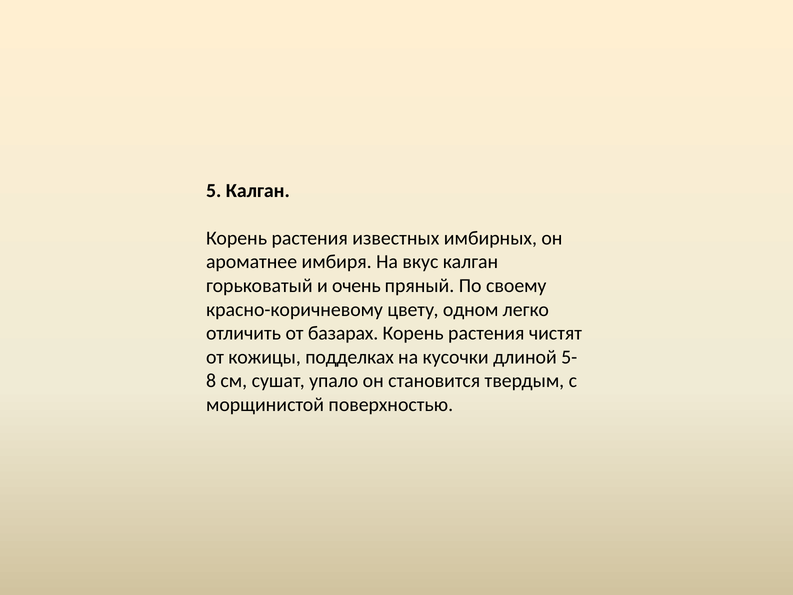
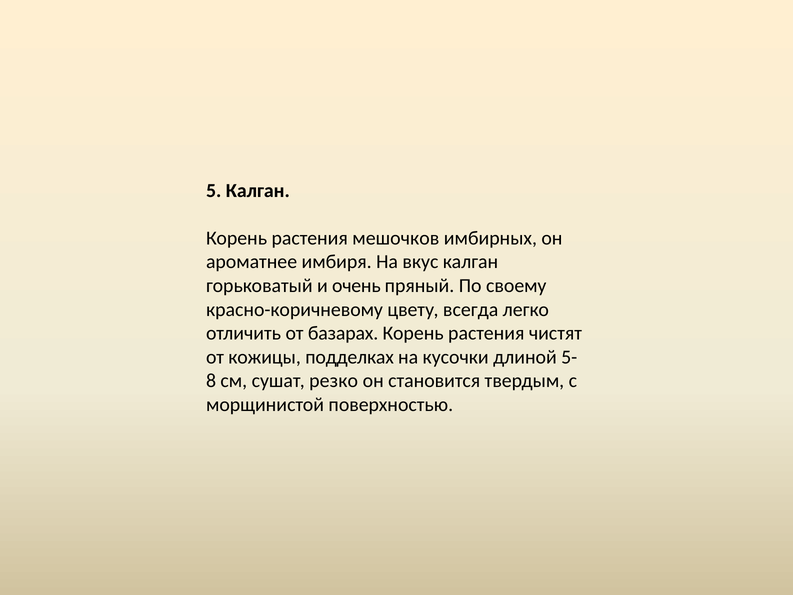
известных: известных -> мешочков (396, 238)
одном: одном -> всегда (471, 309)
упало: упало -> резко (334, 381)
